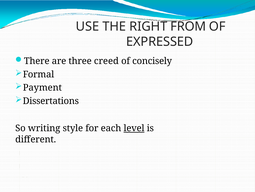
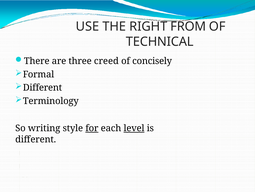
EXPRESSED: EXPRESSED -> TECHNICAL (160, 42)
Payment: Payment -> Different (42, 87)
Dissertations: Dissertations -> Terminology (51, 101)
for underline: none -> present (92, 128)
